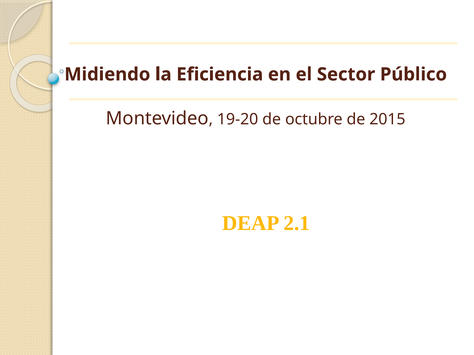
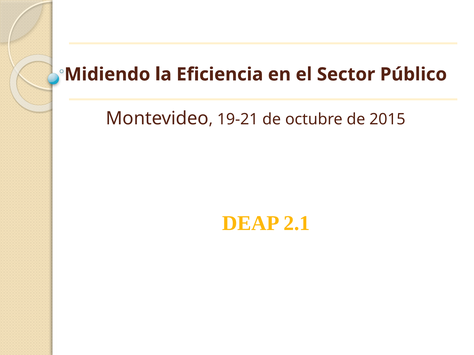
19-20: 19-20 -> 19-21 (238, 120)
